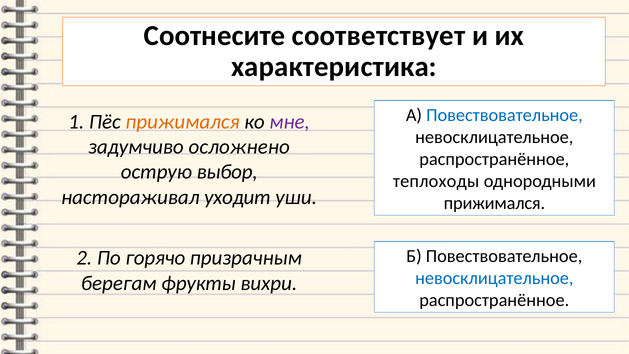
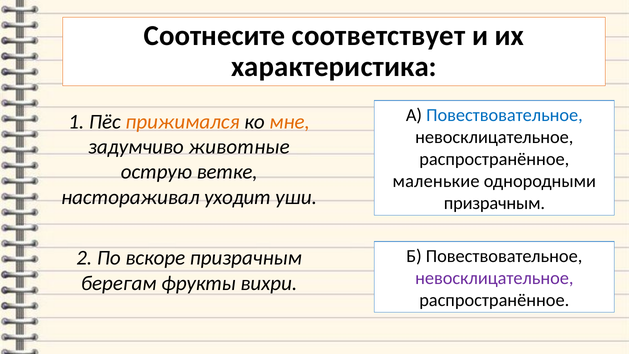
мне colour: purple -> orange (290, 122)
осложнено: осложнено -> животные (239, 147)
выбор: выбор -> ветке (227, 172)
теплоходы: теплоходы -> маленькие (436, 181)
прижимался: прижимался -> призрачным (494, 203)
горячо: горячо -> вскоре (155, 258)
невосклицательное colour: blue -> purple (494, 278)
